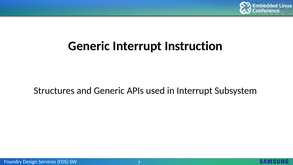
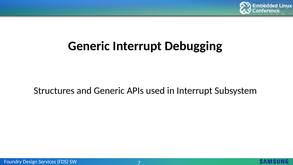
Instruction: Instruction -> Debugging (193, 46)
